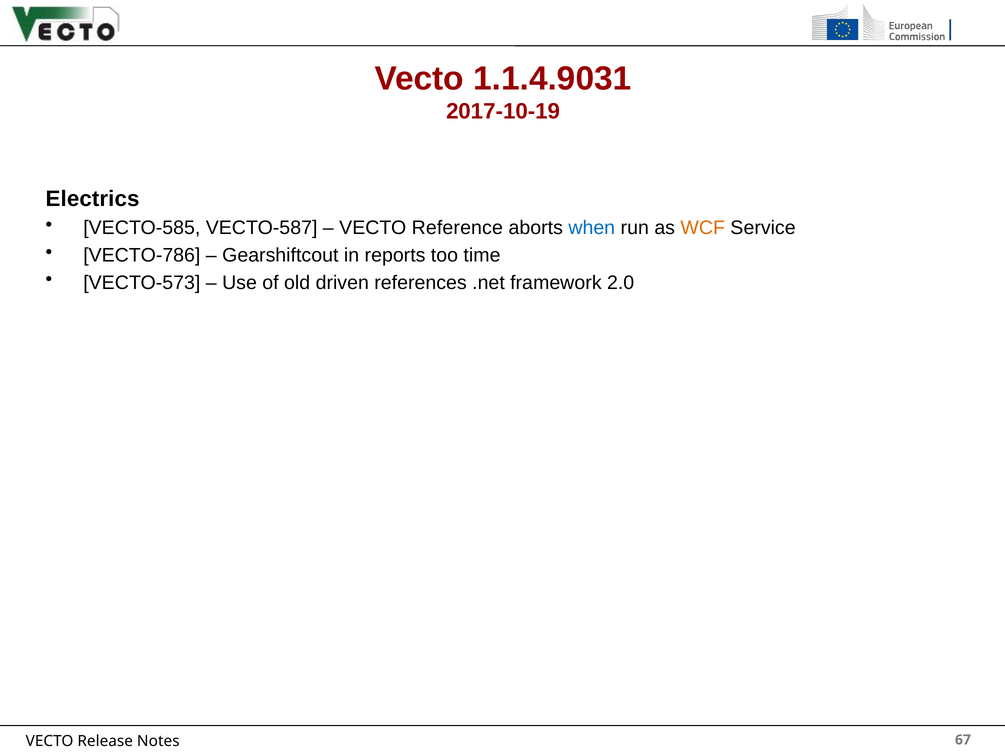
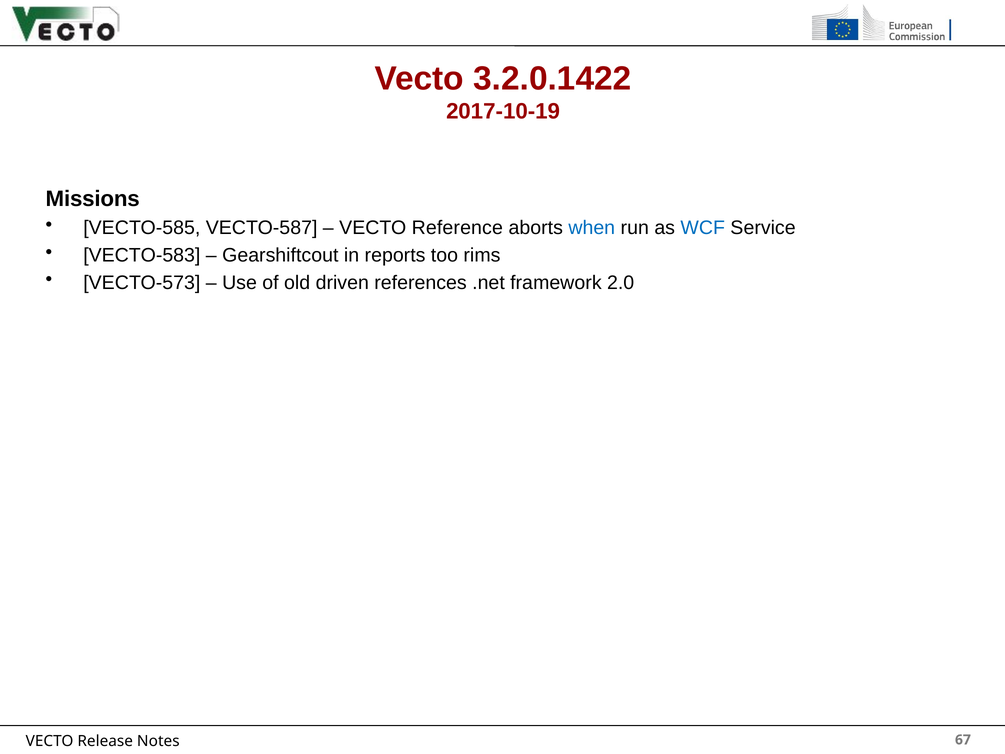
1.1.4.9031: 1.1.4.9031 -> 3.2.0.1422 (552, 79)
Electrics: Electrics -> Missions (93, 199)
WCF colour: orange -> blue (703, 228)
VECTO-786: VECTO-786 -> VECTO-583 (142, 255)
time: time -> rims (482, 255)
